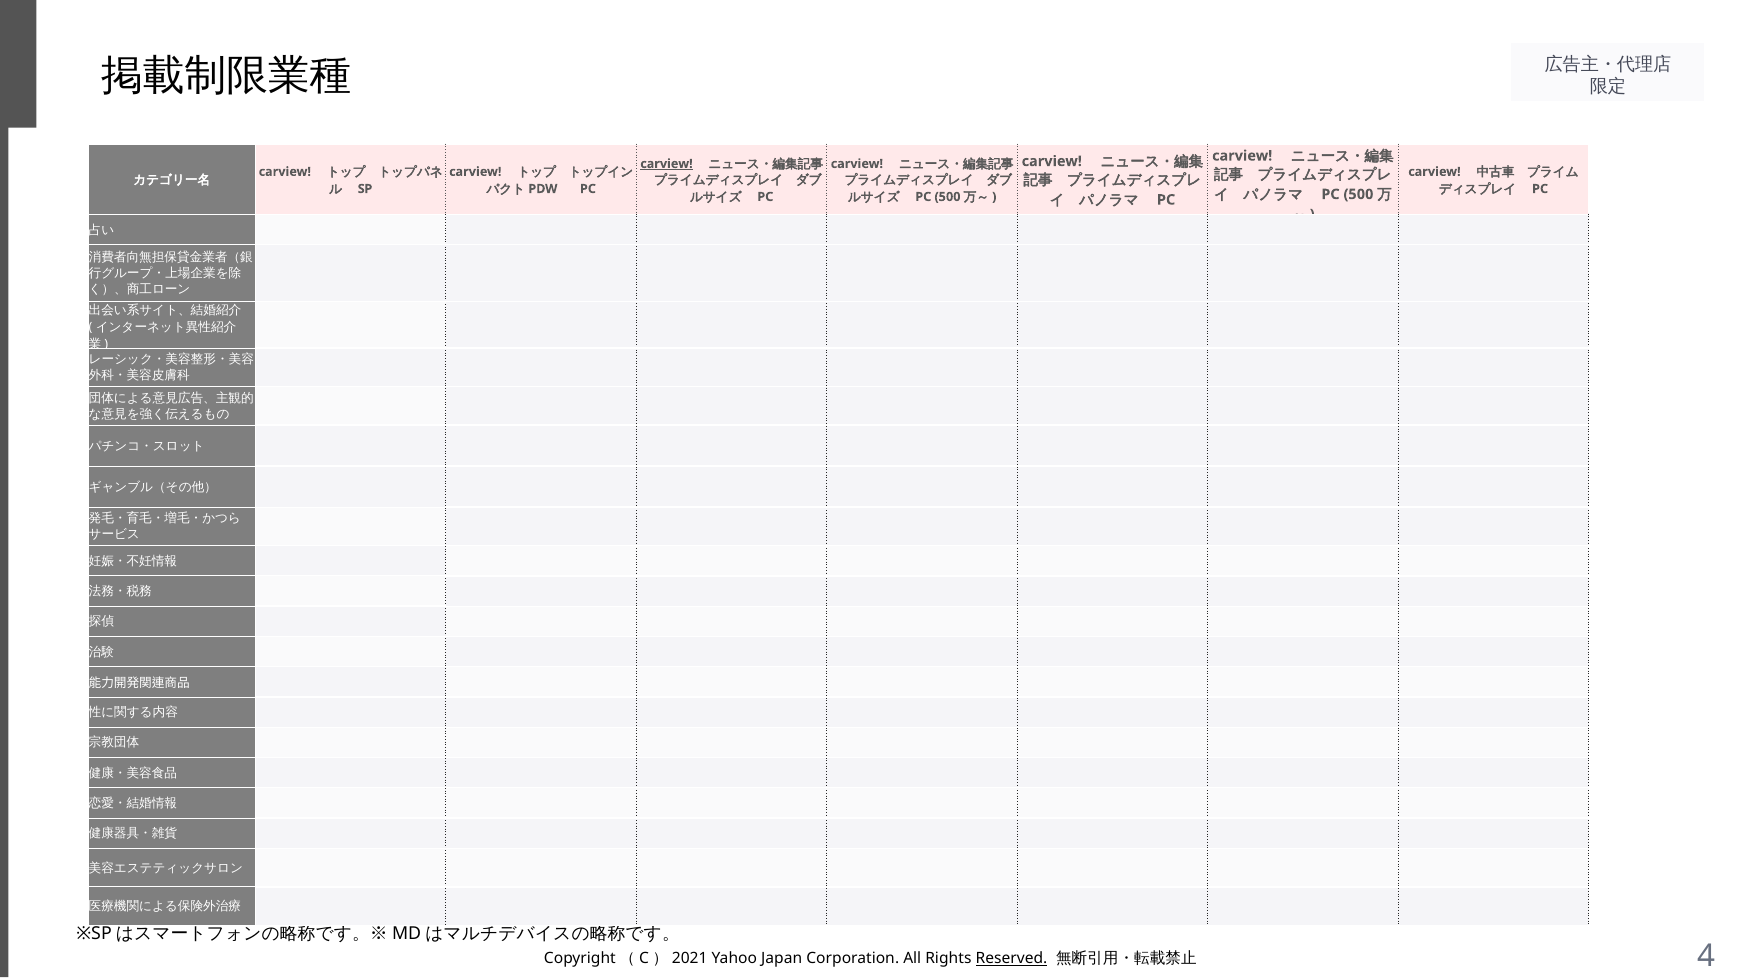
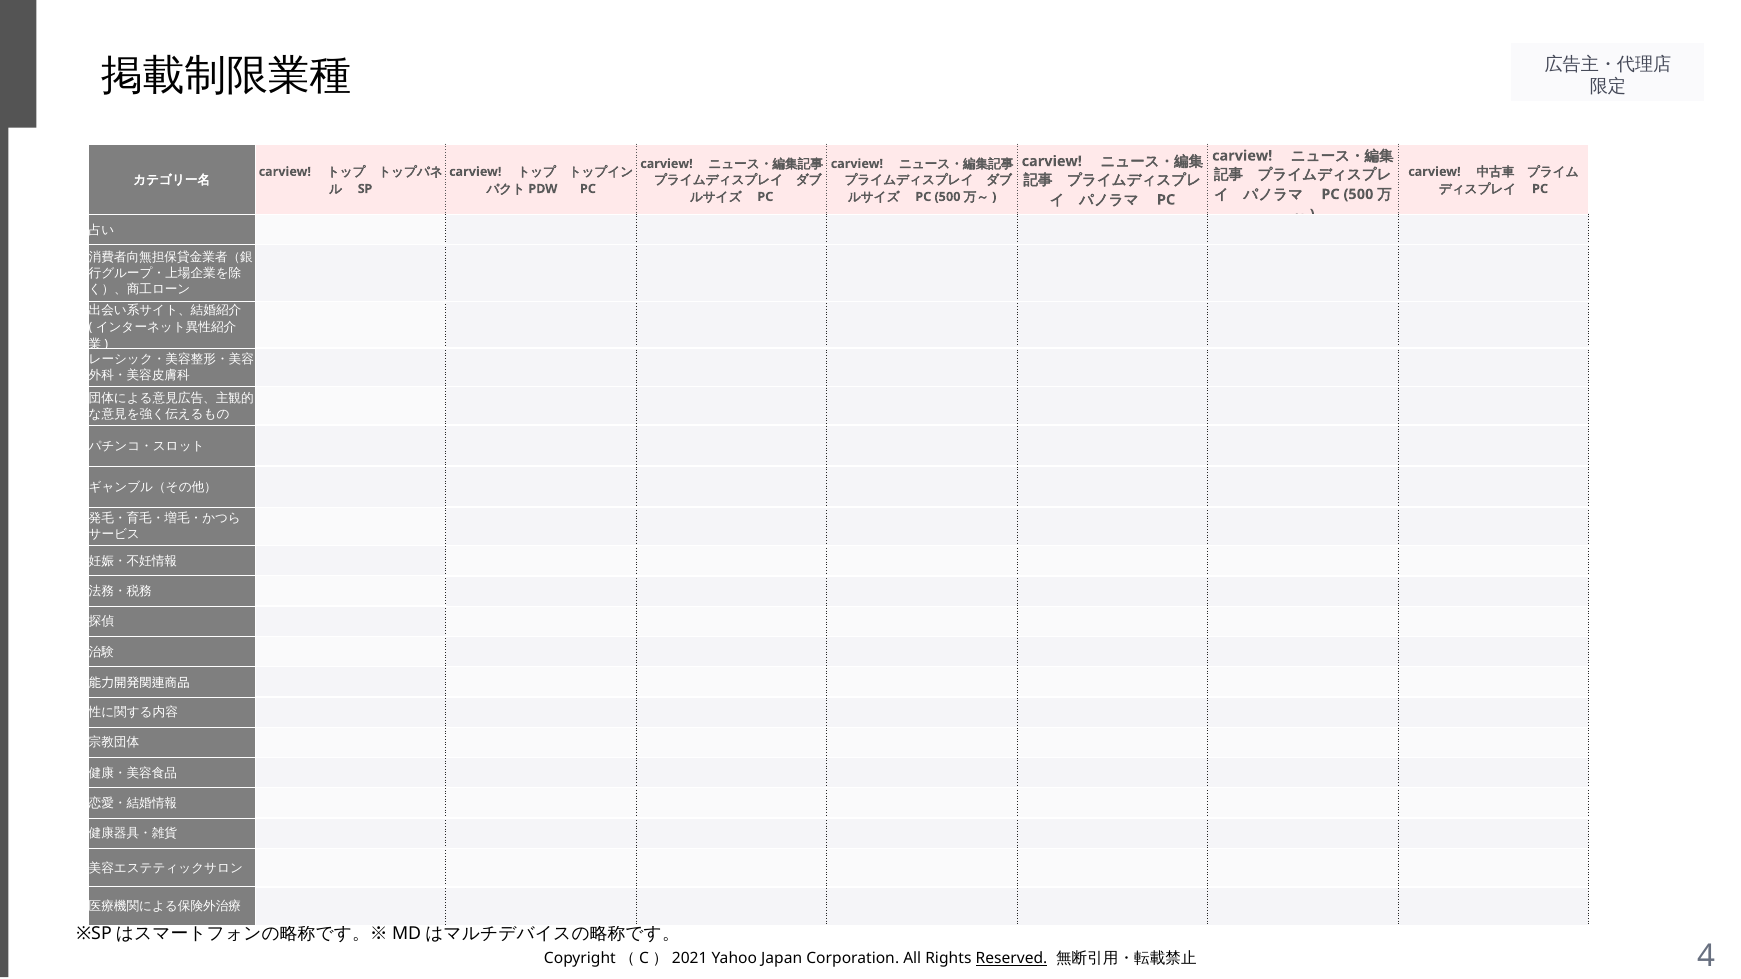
carview underline: present -> none (666, 164)
